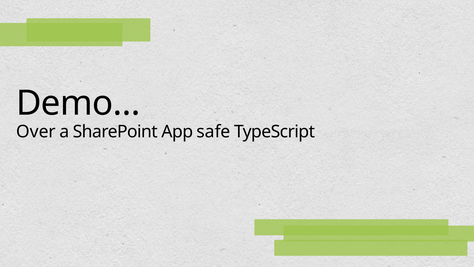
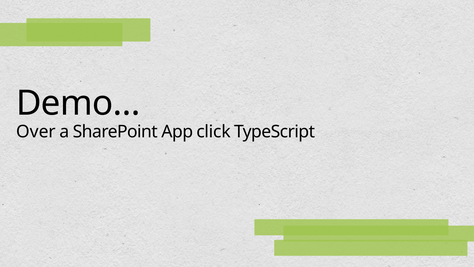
safe: safe -> click (214, 131)
